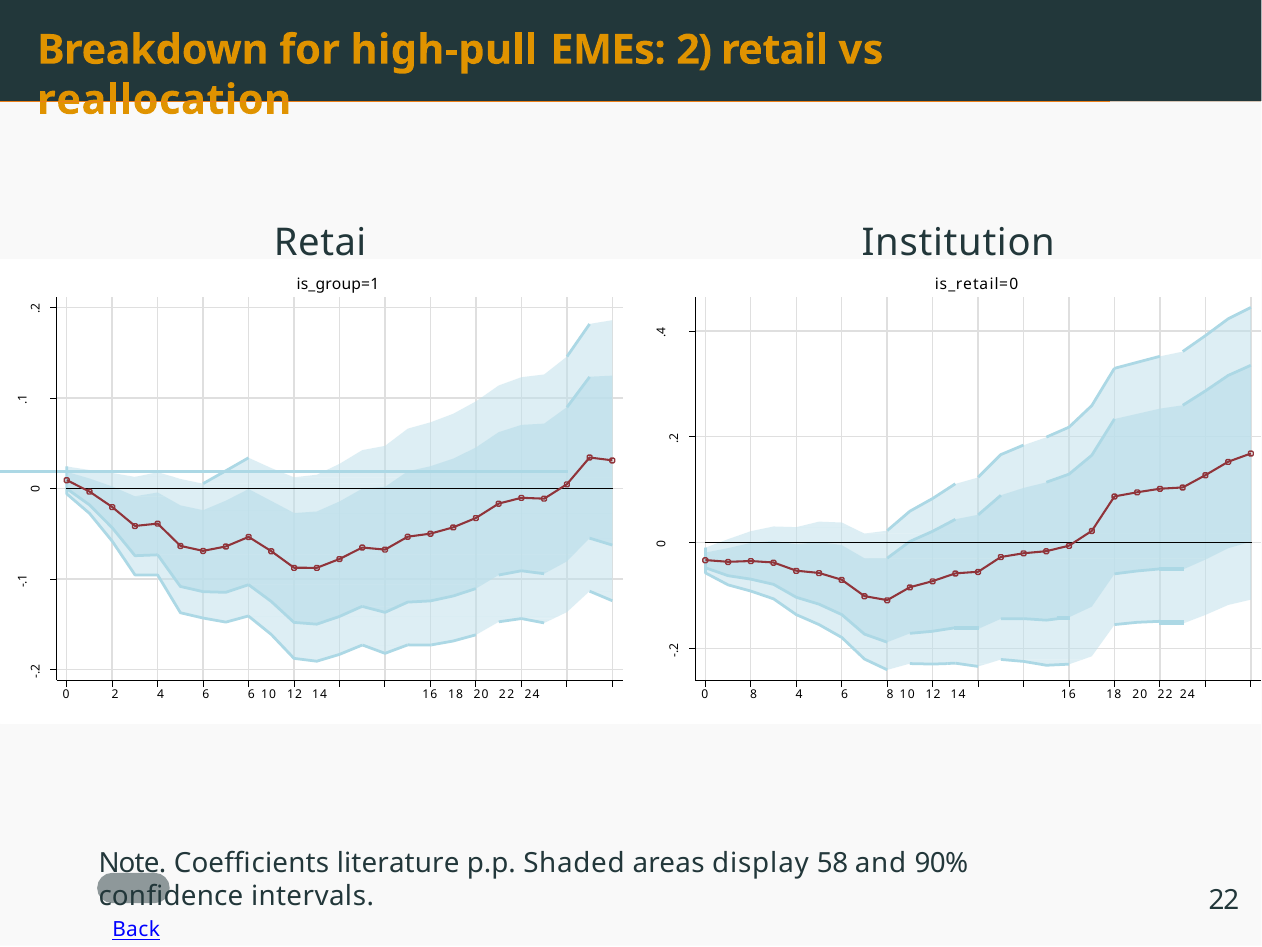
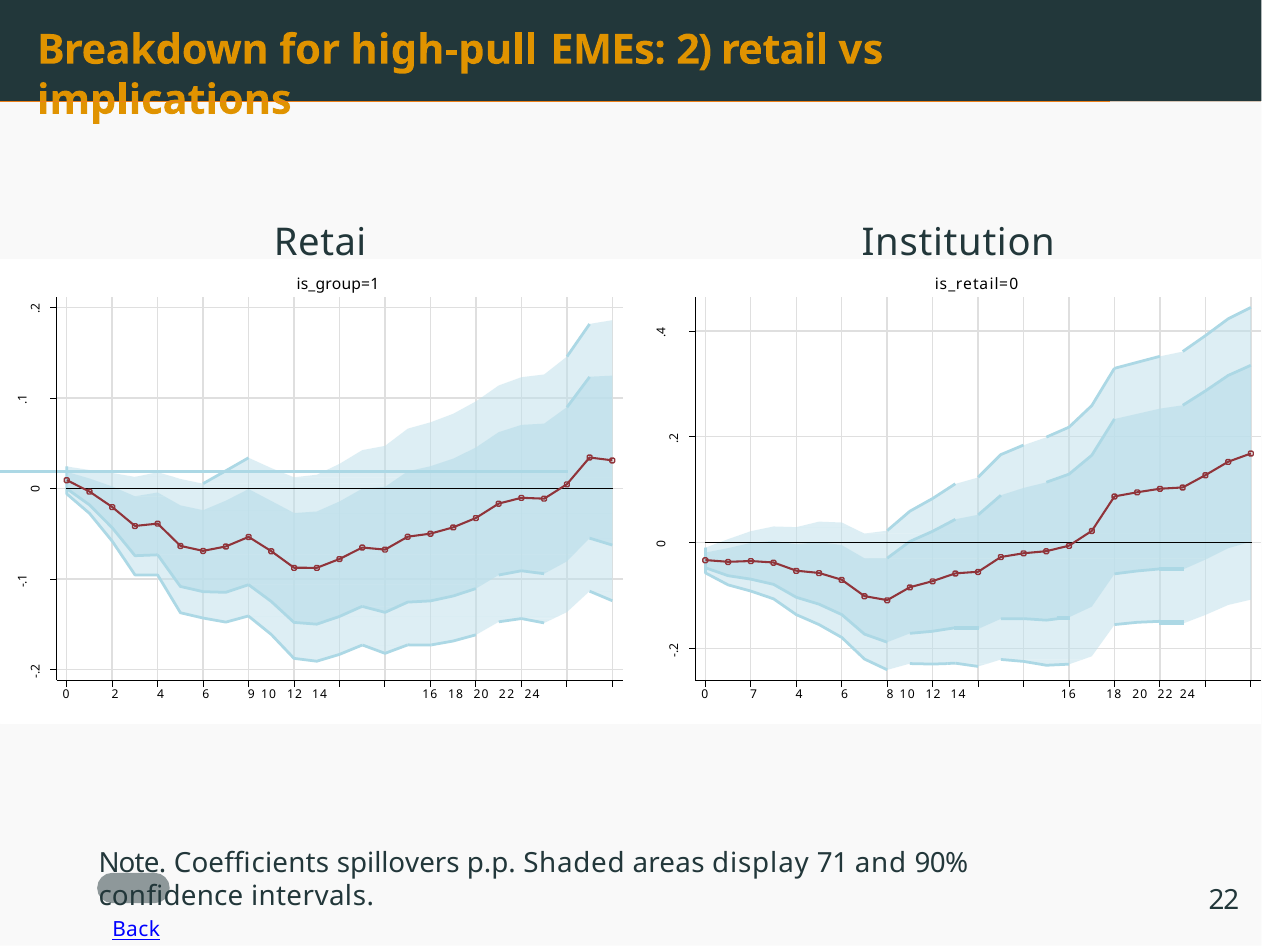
reallocation: reallocation -> implications (164, 100)
6 6: 6 -> 9 (251, 695)
0 8: 8 -> 7 (754, 695)
literature: literature -> spillovers (398, 864)
58: 58 -> 71 (833, 864)
